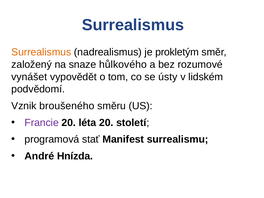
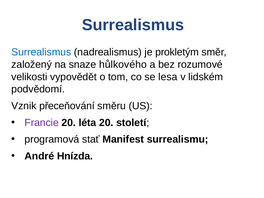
Surrealismus colour: orange -> blue (41, 52)
vynášet: vynášet -> velikosti (29, 77)
ústy: ústy -> lesa (168, 77)
broušeného: broušeného -> přeceňování (67, 106)
